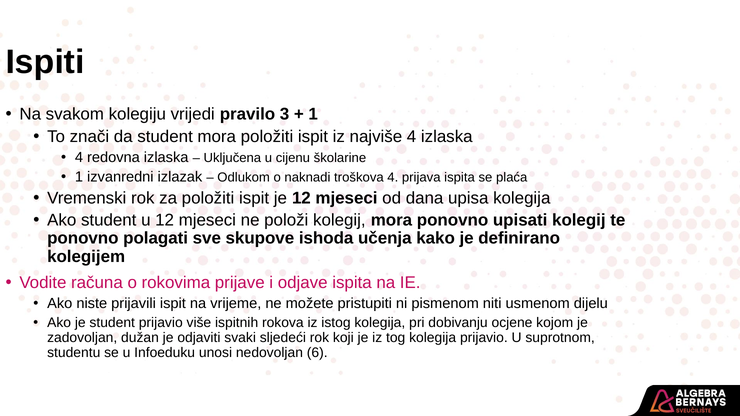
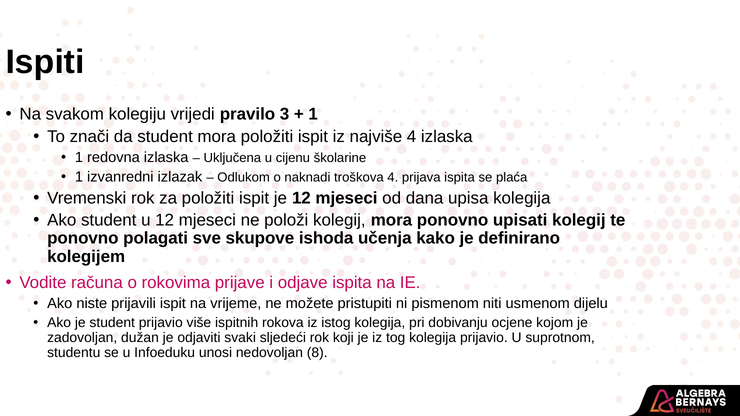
4: 4 -> 1 (79, 158)
6: 6 -> 8 (317, 353)
